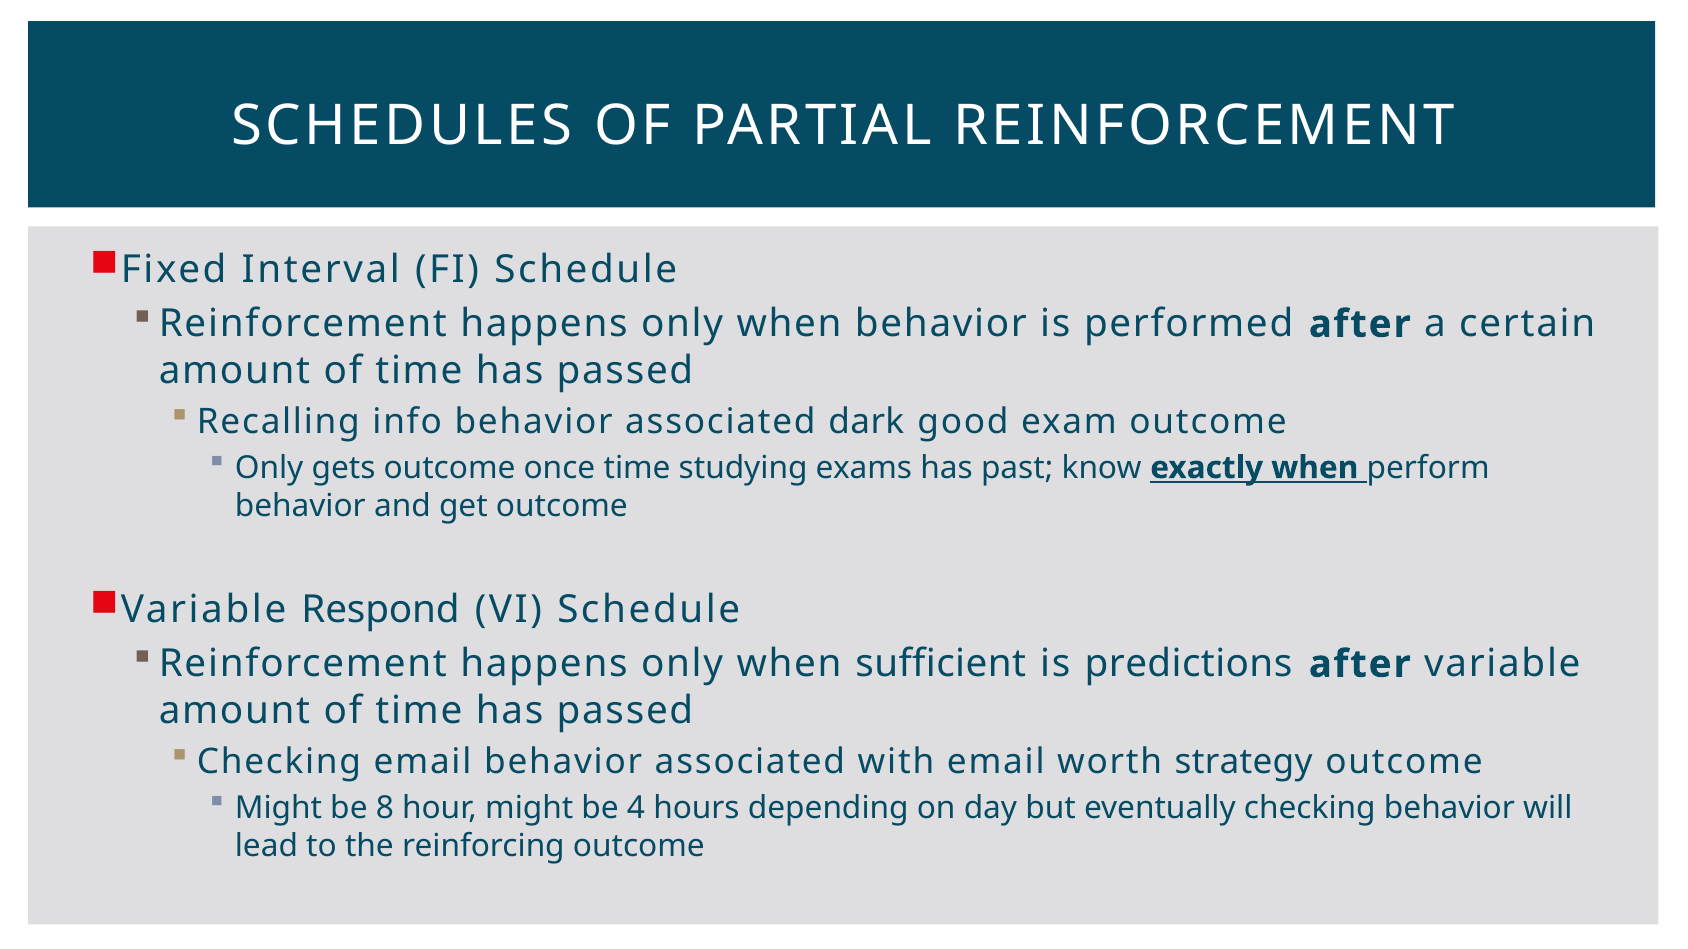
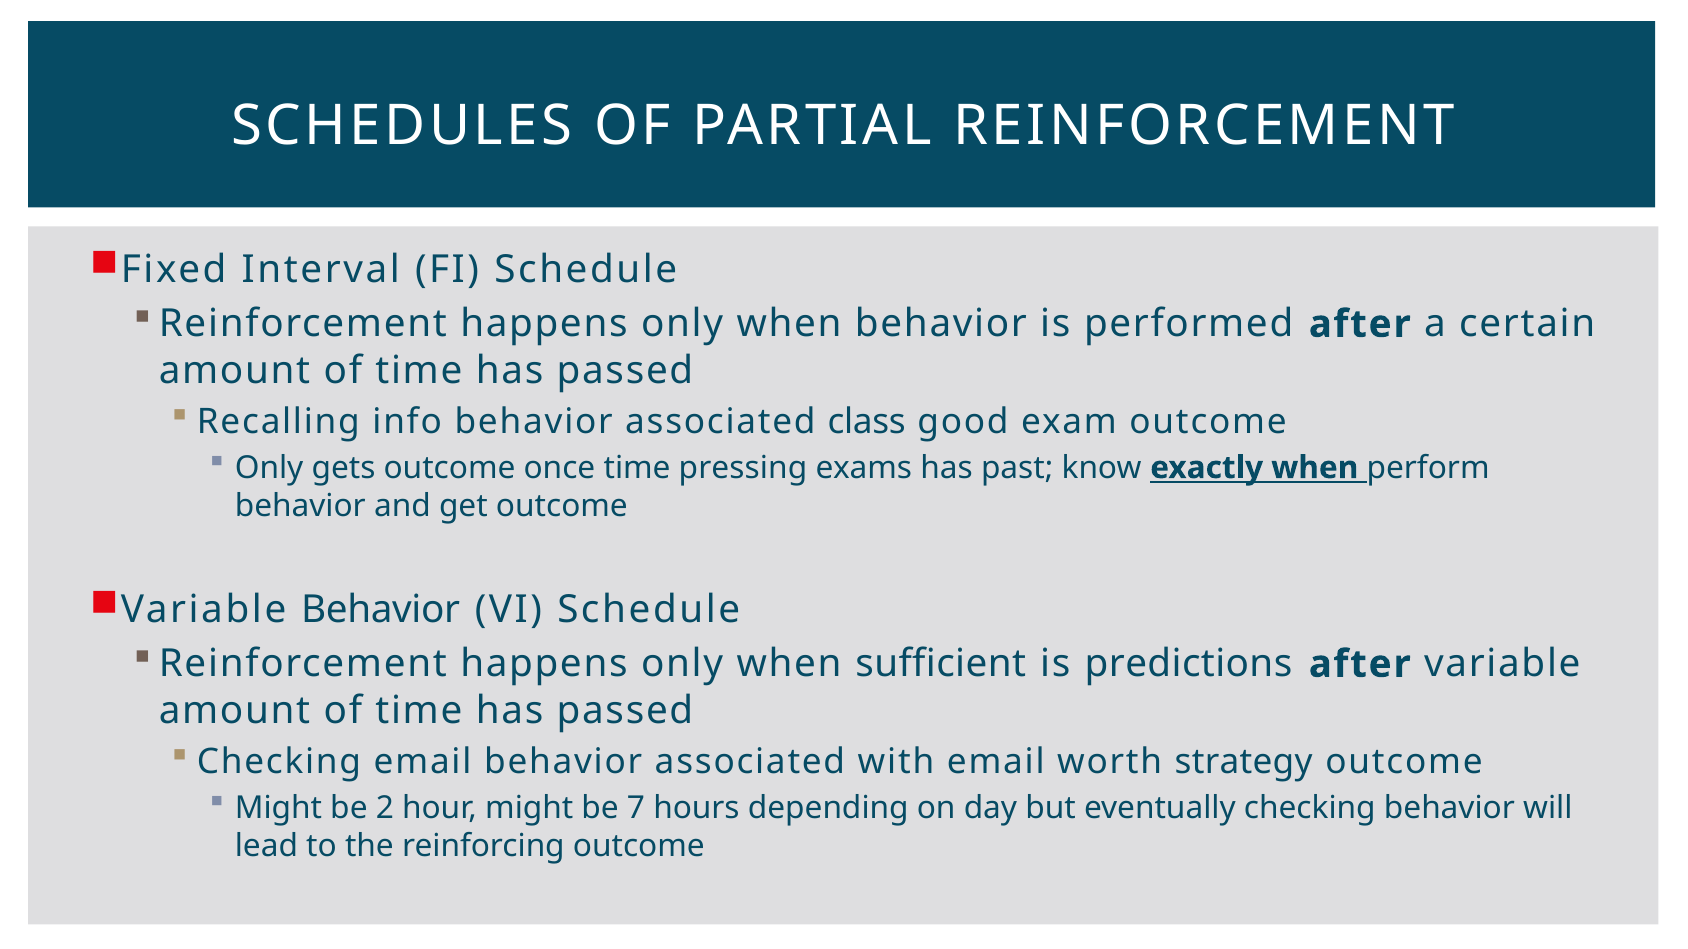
dark: dark -> class (867, 422)
studying: studying -> pressing (743, 468)
Variable Respond: Respond -> Behavior (381, 610)
8: 8 -> 2 (385, 808)
4: 4 -> 7 (636, 808)
